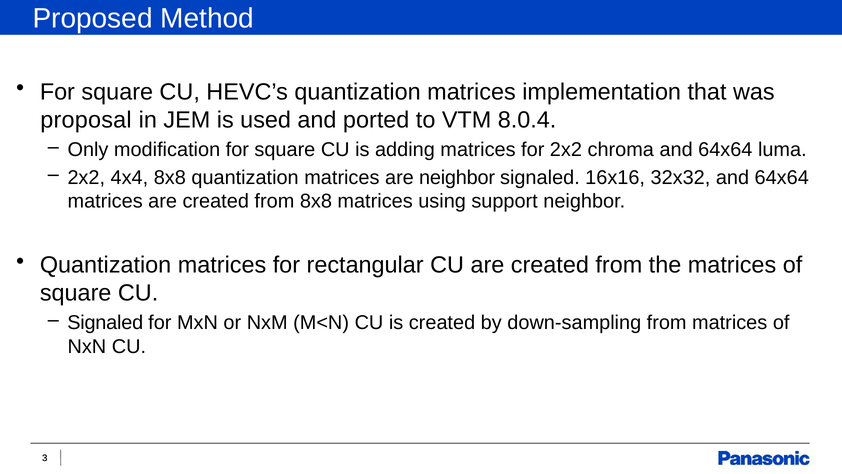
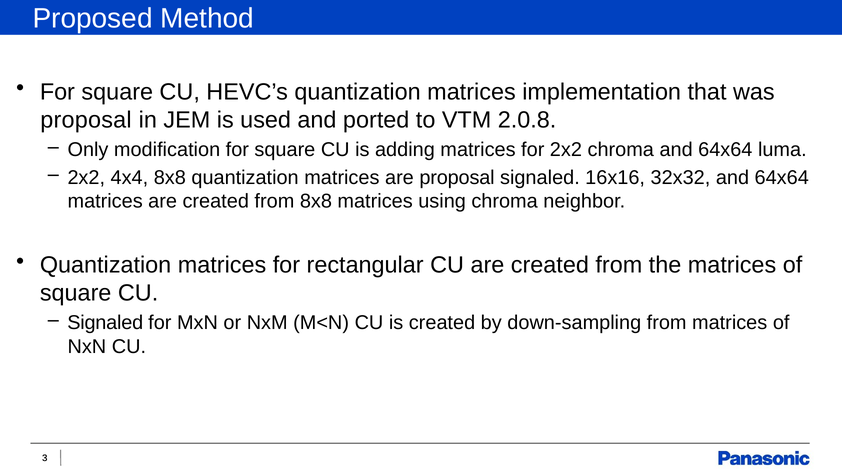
8.0.4: 8.0.4 -> 2.0.8 (527, 120)
are neighbor: neighbor -> proposal (457, 177)
using support: support -> chroma (505, 201)
